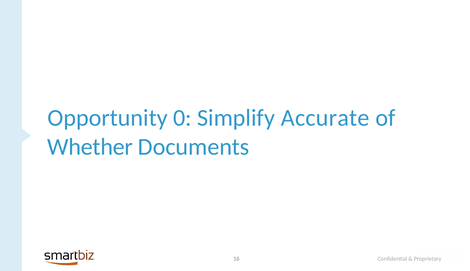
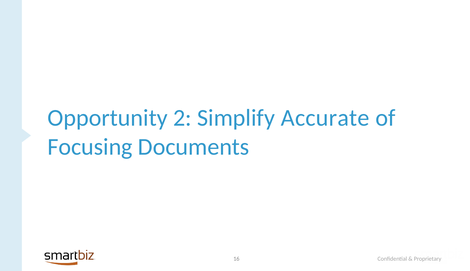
0: 0 -> 2 (182, 118)
Whether: Whether -> Focusing (90, 147)
